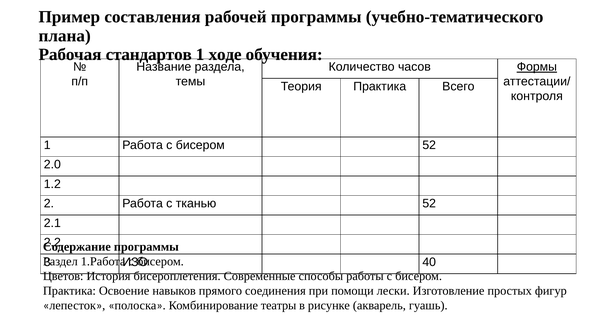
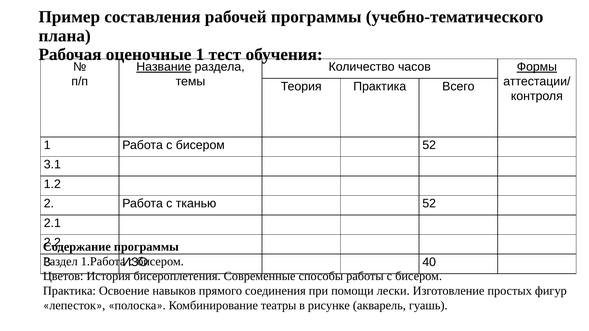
стандартов: стандартов -> оценочные (149, 55)
ходе: ходе -> тест (225, 55)
Название underline: none -> present (164, 67)
2.0: 2.0 -> 3.1 (52, 165)
